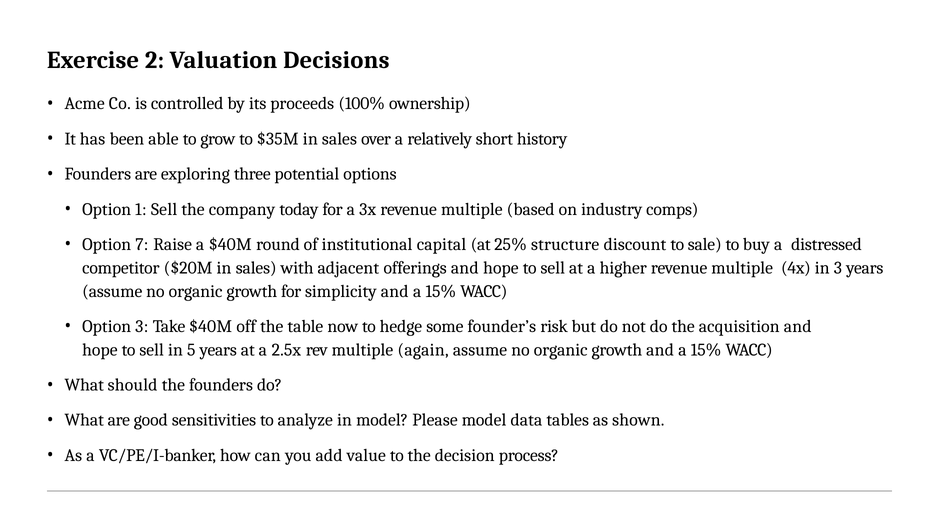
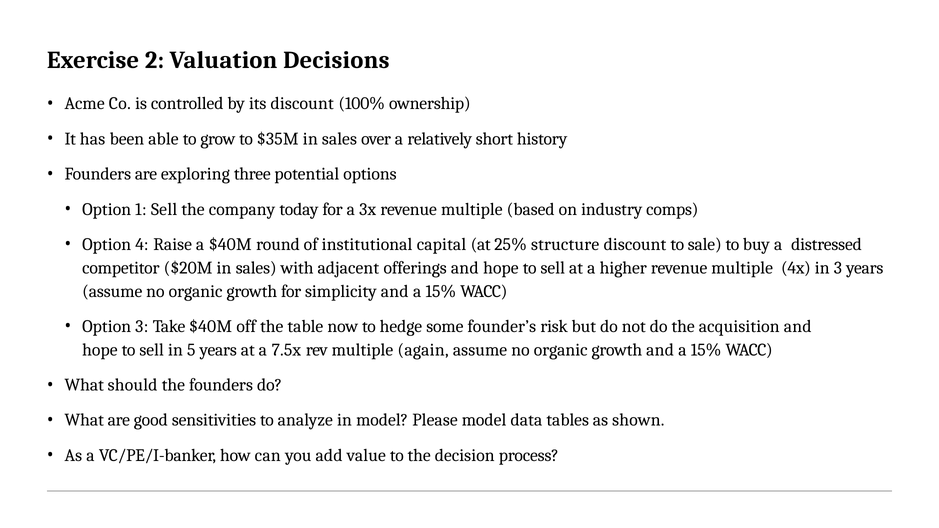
its proceeds: proceeds -> discount (302, 104)
7: 7 -> 4 (142, 244)
2.5x: 2.5x -> 7.5x (286, 350)
